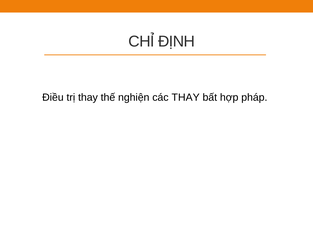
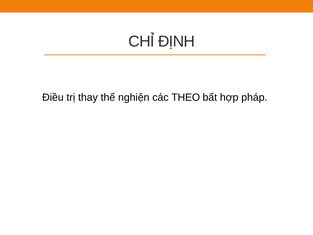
các THAY: THAY -> THEO (186, 97)
